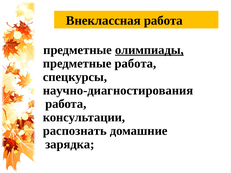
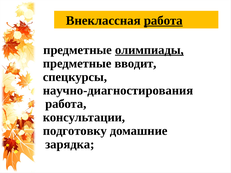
работа underline: none -> present (163, 21)
предметные работа: работа -> вводит (136, 63)
распознать: распознать -> подготовку (75, 131)
